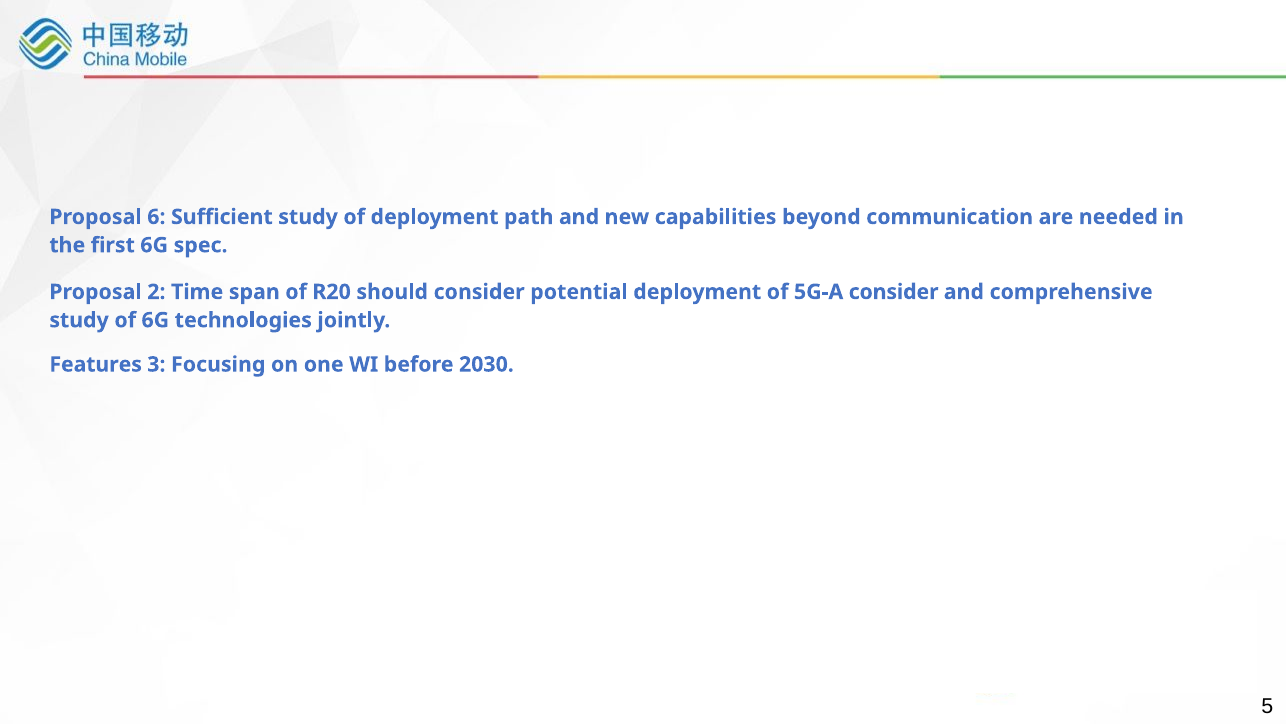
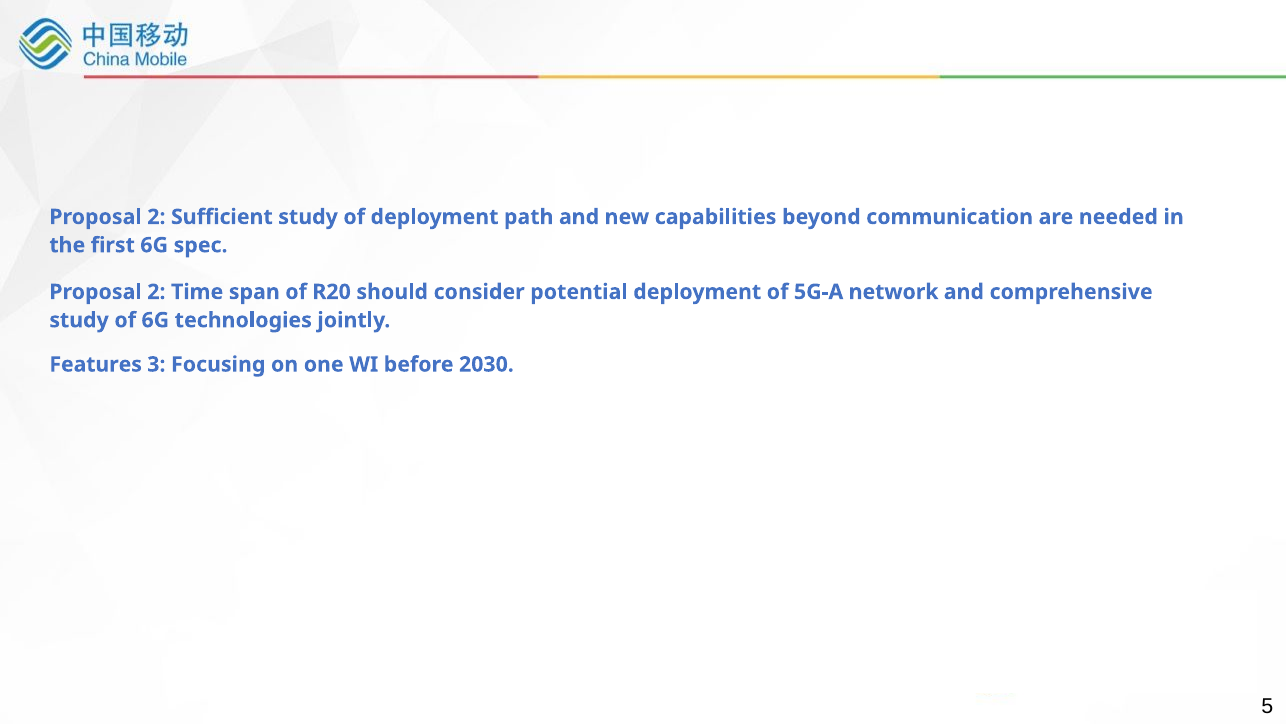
6: 6 -> 2 (156, 217)
5G-A consider: consider -> network (894, 292)
